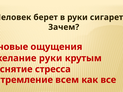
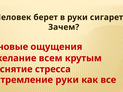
руки: руки -> всем (51, 58)
всем: всем -> руки (67, 80)
